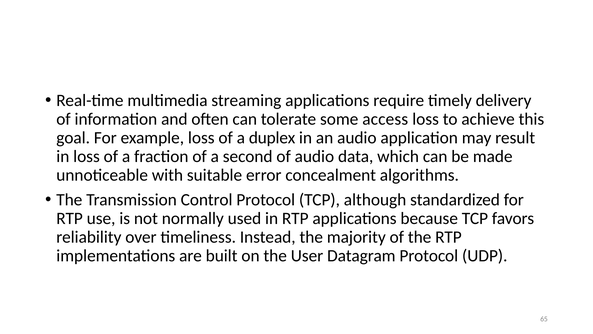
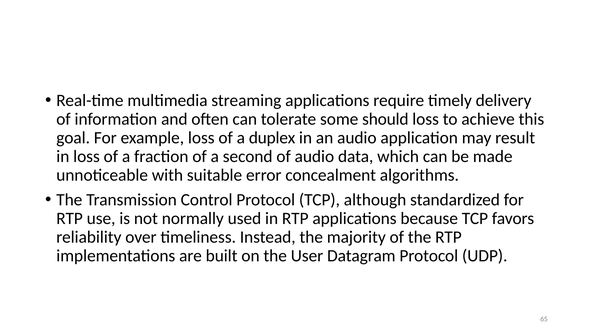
access: access -> should (385, 119)
